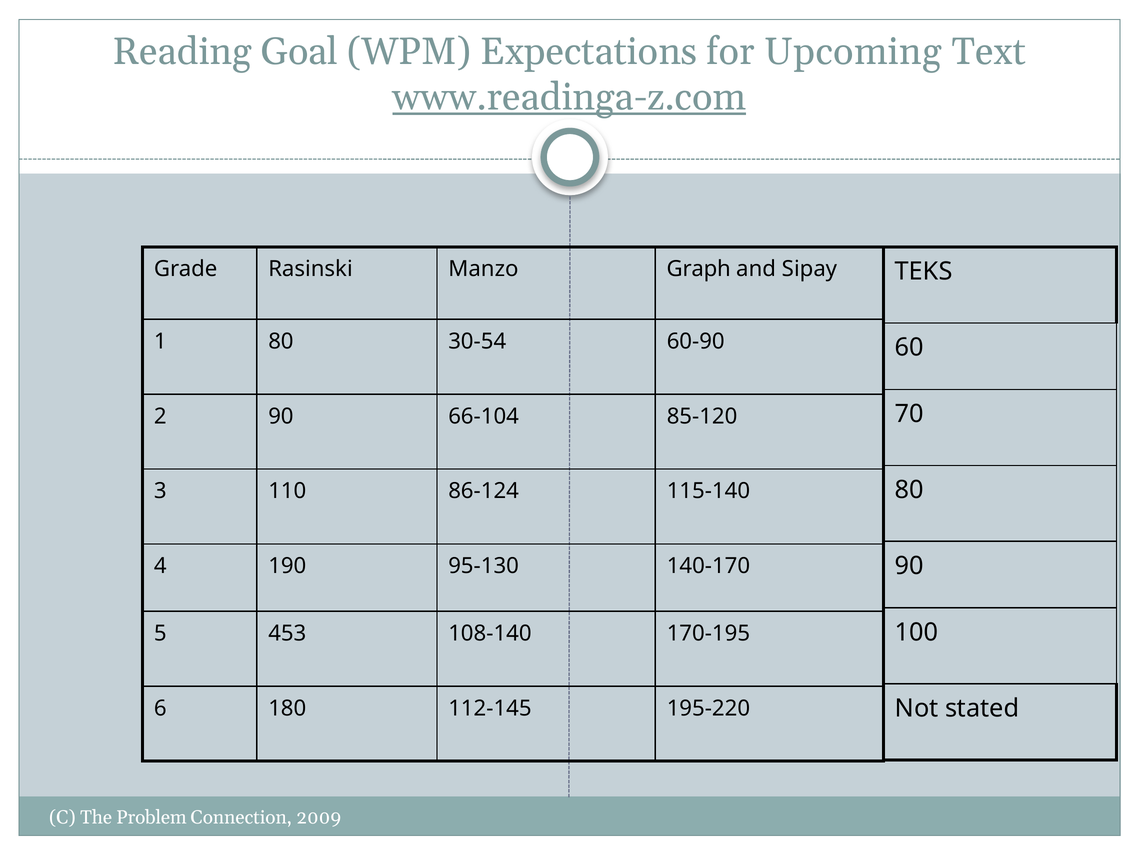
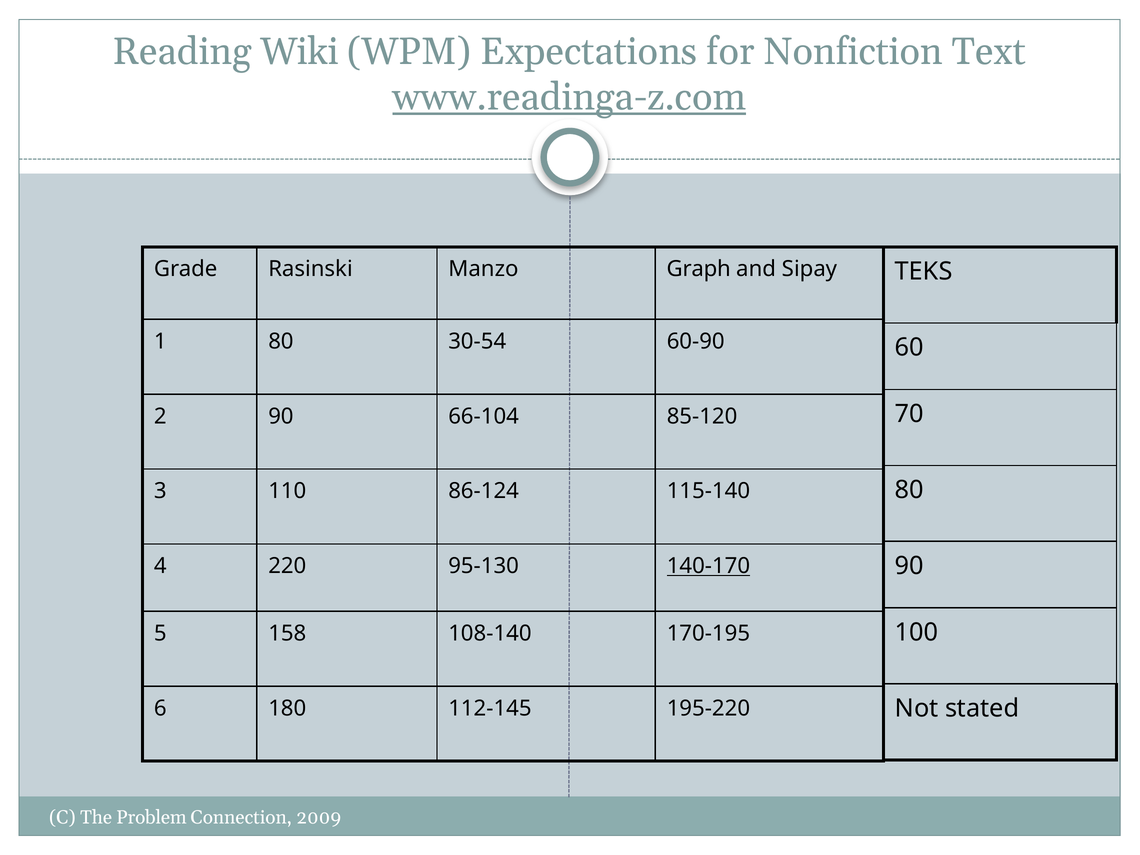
Goal: Goal -> Wiki (299, 52)
Upcoming: Upcoming -> Nonfiction (853, 52)
190: 190 -> 220 (287, 566)
140-170 underline: none -> present (708, 566)
453: 453 -> 158 (287, 634)
